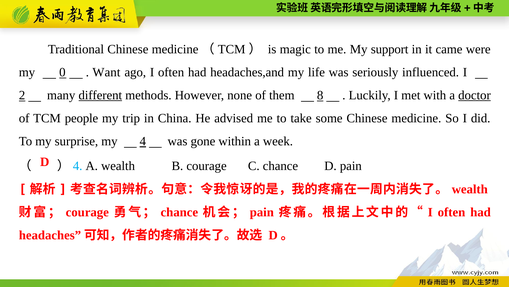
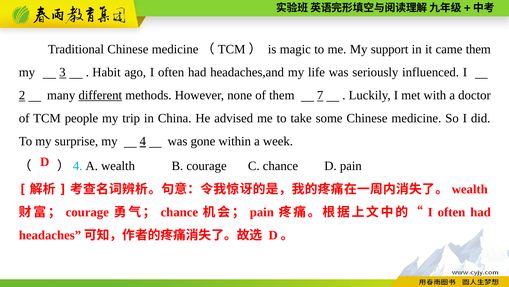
came were: were -> them (478, 49)
0: 0 -> 3 (62, 72)
Want: Want -> Habit (106, 72)
8: 8 -> 7 (320, 95)
doctor underline: present -> none (474, 95)
